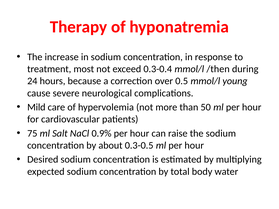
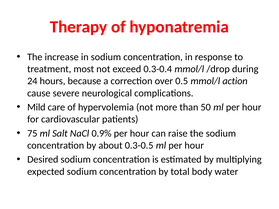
/then: /then -> /drop (218, 69)
young: young -> action (235, 81)
